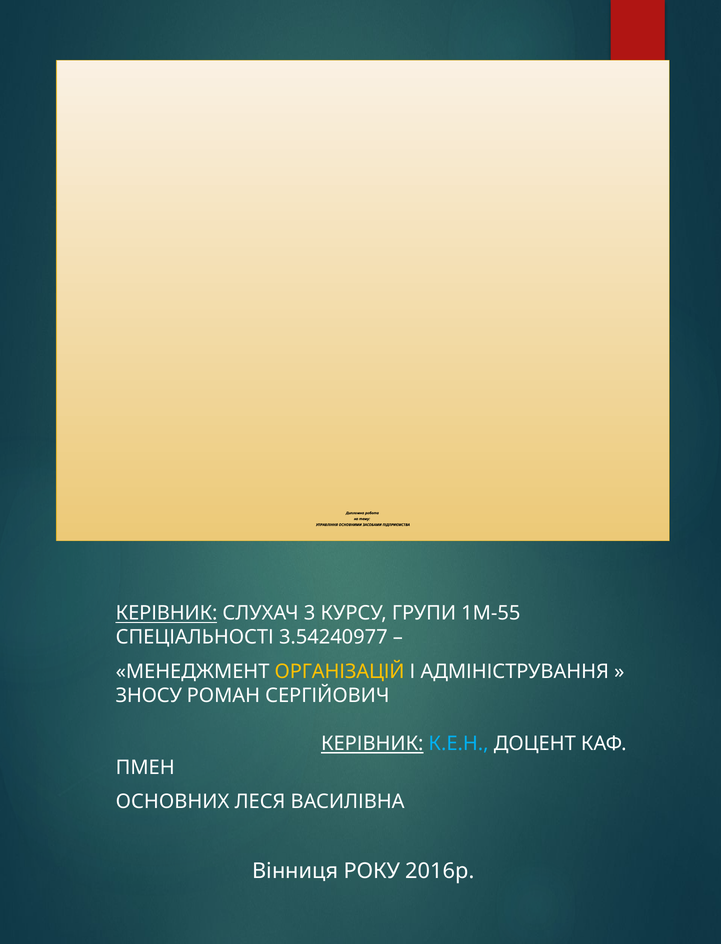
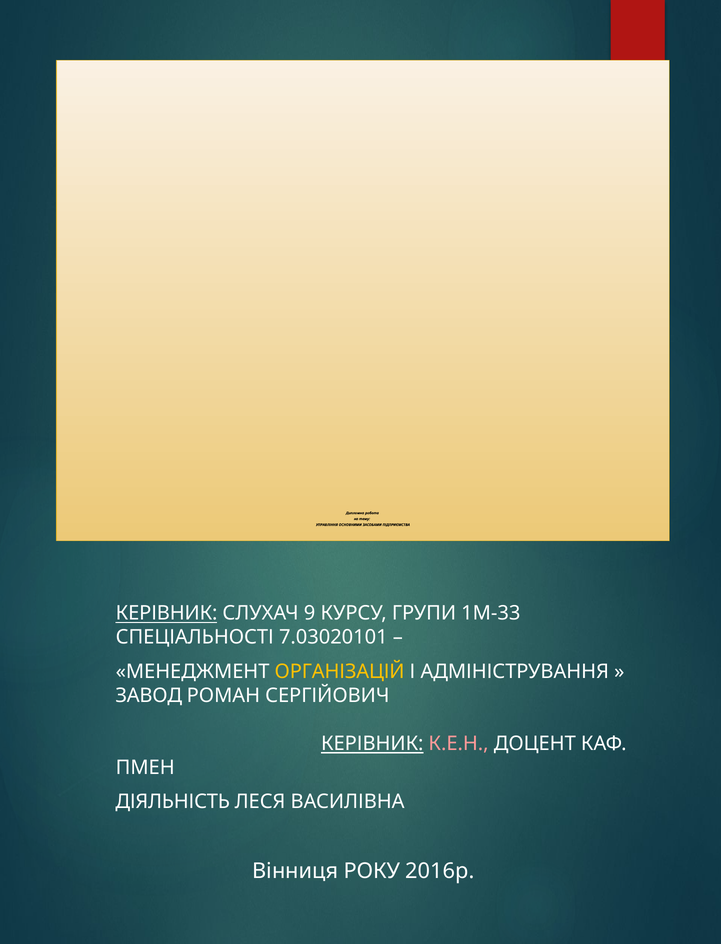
3: 3 -> 9 (310, 614)
1М-55: 1М-55 -> 1М-33 (491, 614)
3.54240977: 3.54240977 -> 7.03020101 (333, 638)
ЗНОСУ: ЗНОСУ -> ЗАВОД (149, 696)
К.Е.Н colour: light blue -> pink (459, 744)
ОСНОВНИХ: ОСНОВНИХ -> ДІЯЛЬНІСТЬ (173, 802)
